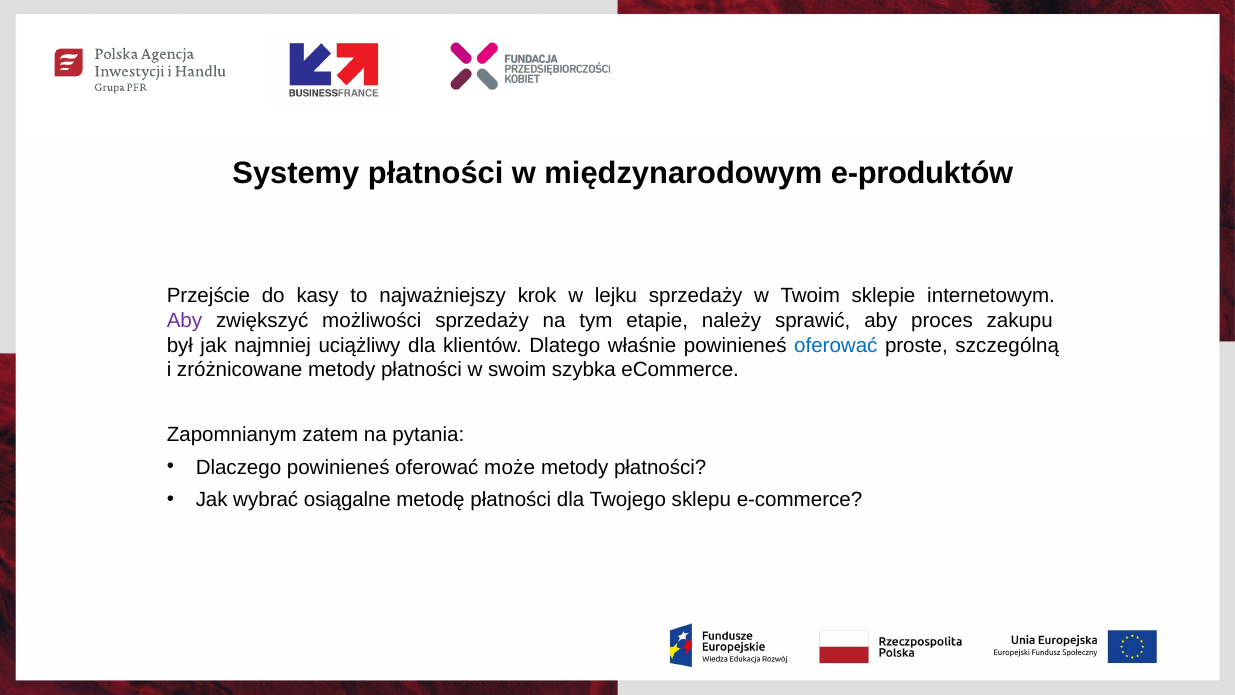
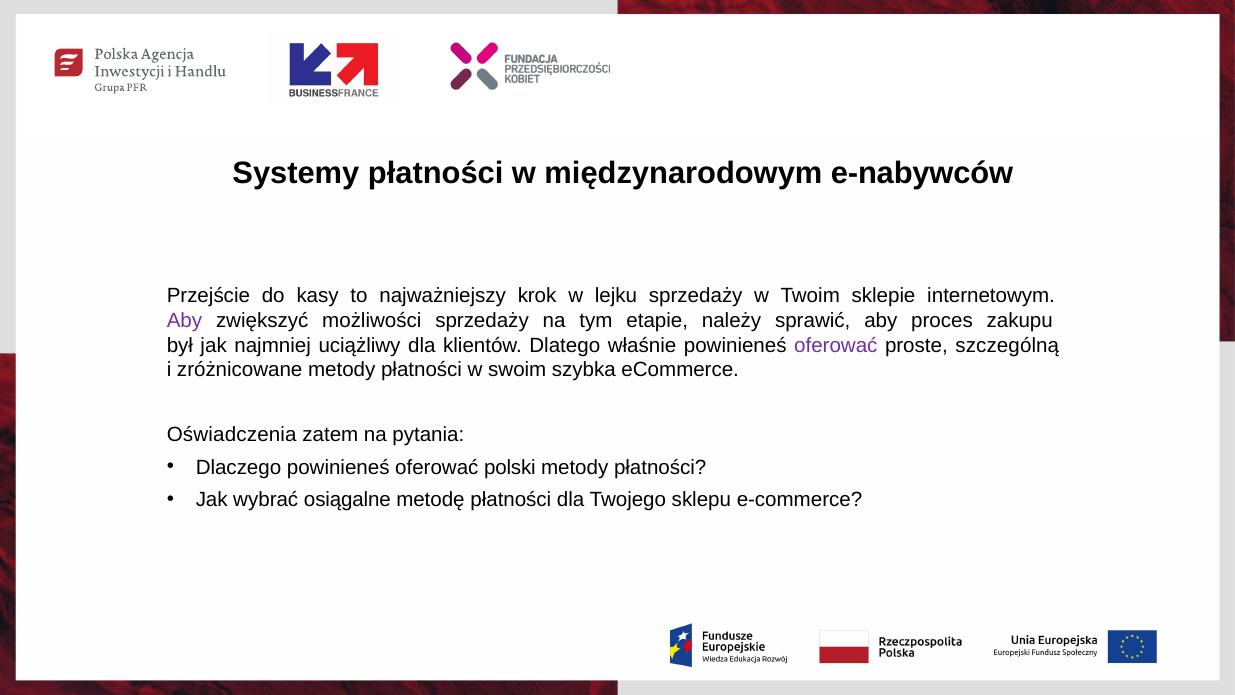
e-produktów: e-produktów -> e-nabywców (922, 174)
oferować colour: blue -> purple (836, 345)
Zapomnianym: Zapomnianym -> Oświadczenia (232, 435)
może: może -> polski (510, 467)
